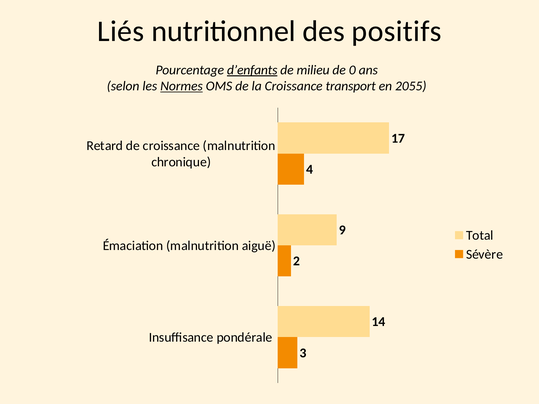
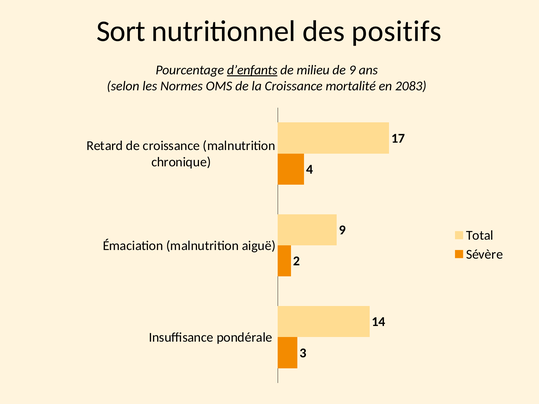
Liés: Liés -> Sort (121, 31)
de 0: 0 -> 9 (352, 70)
Normes underline: present -> none (182, 86)
transport: transport -> mortalité (351, 86)
2055: 2055 -> 2083 (411, 86)
